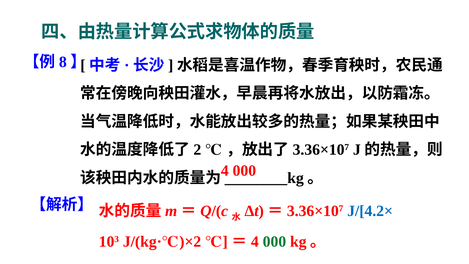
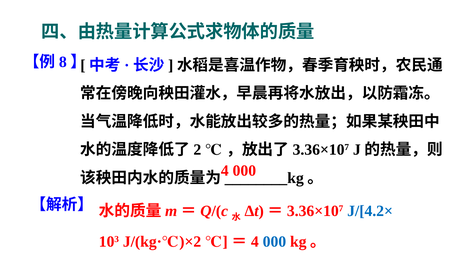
000 colour: green -> blue (274, 242)
